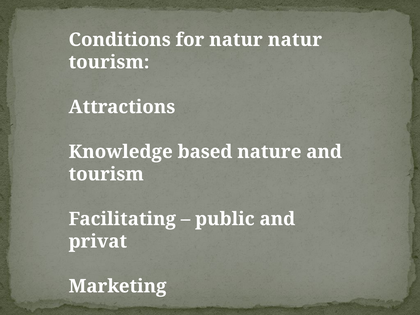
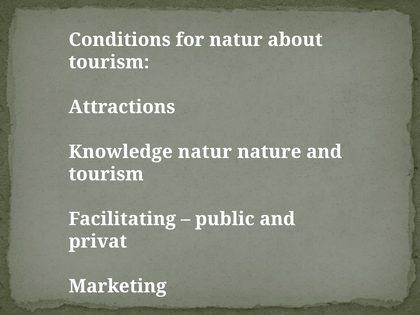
natur natur: natur -> about (295, 40)
Knowledge based: based -> natur (205, 152)
